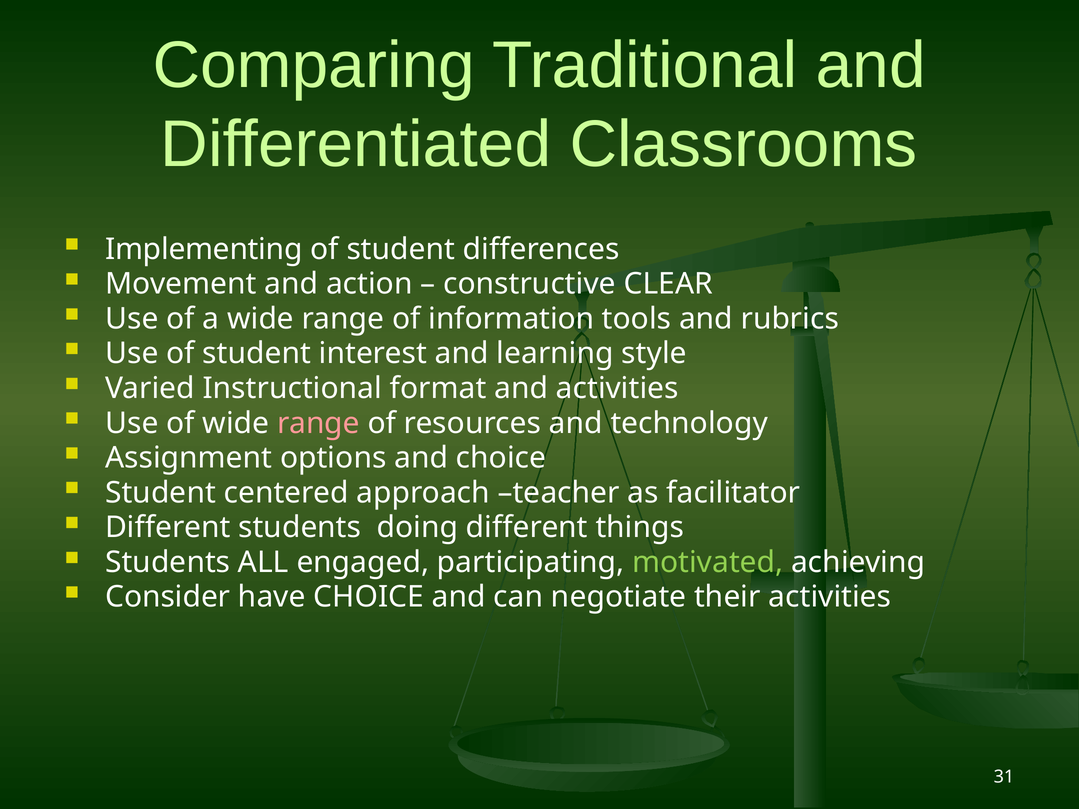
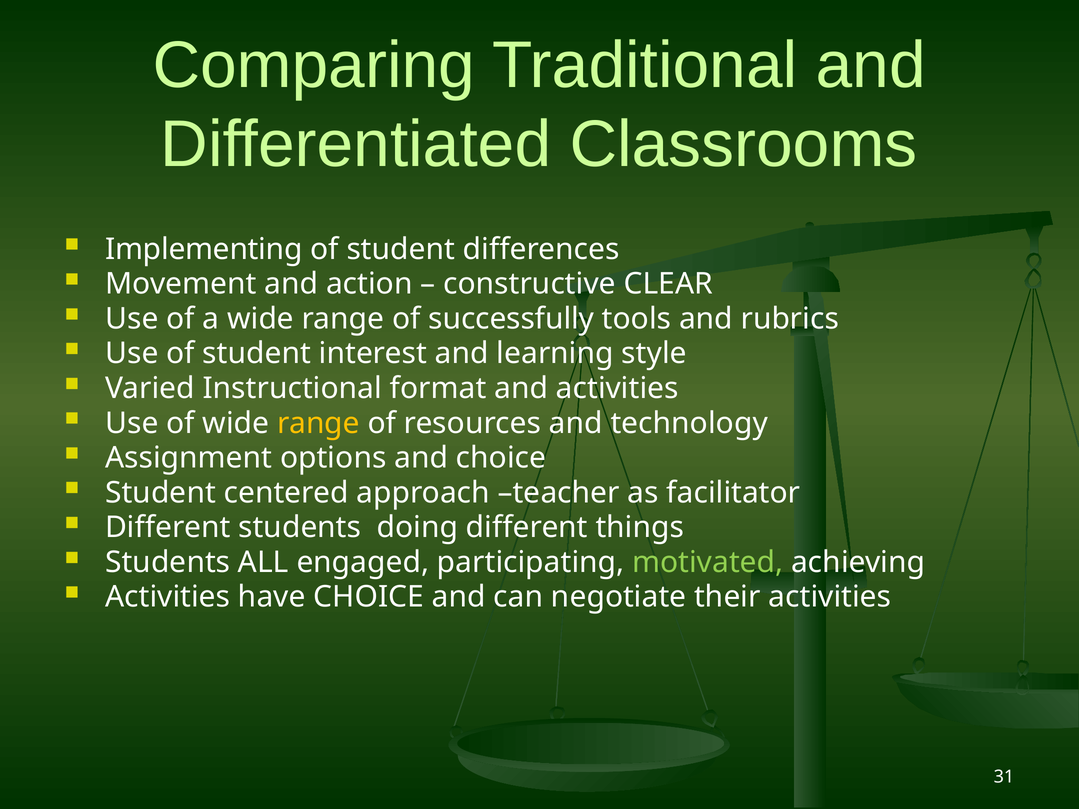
information: information -> successfully (511, 319)
range colour: pink -> yellow (318, 423)
Consider: Consider -> Activities (168, 597)
